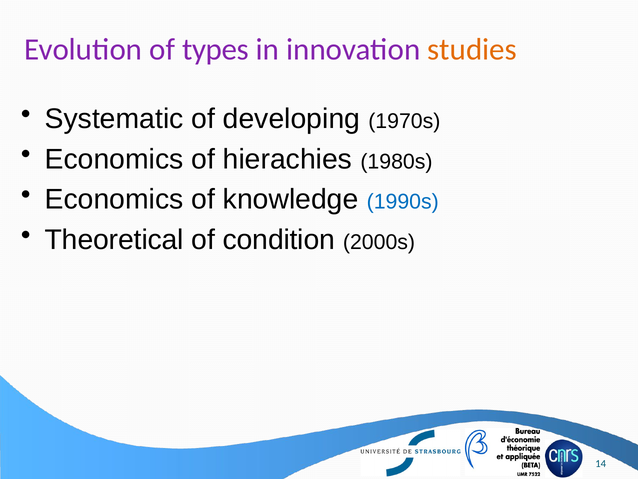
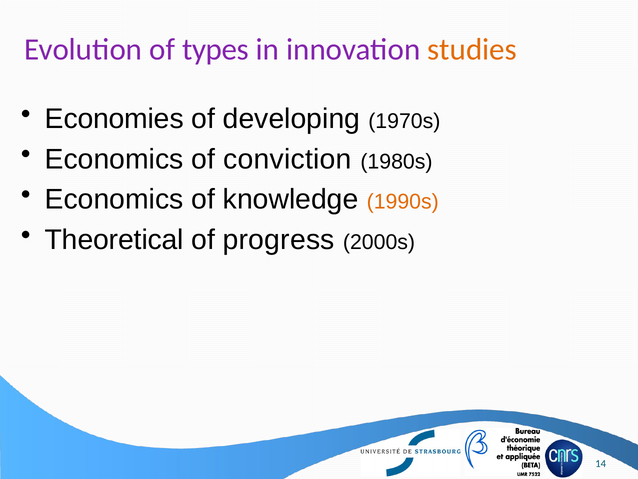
Systematic: Systematic -> Economies (114, 119)
hierachies: hierachies -> conviction (287, 159)
1990s colour: blue -> orange (403, 202)
condition: condition -> progress (279, 239)
